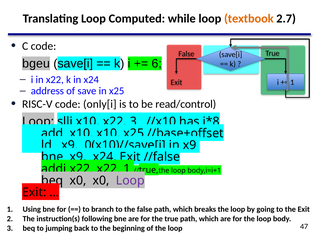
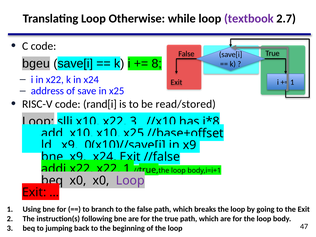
Computed: Computed -> Otherwise (137, 18)
textbook colour: orange -> purple (249, 18)
6: 6 -> 8 (157, 64)
only[i: only[i -> rand[i (100, 104)
read/control: read/control -> read/stored (186, 104)
